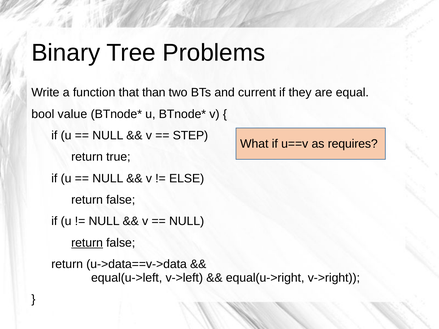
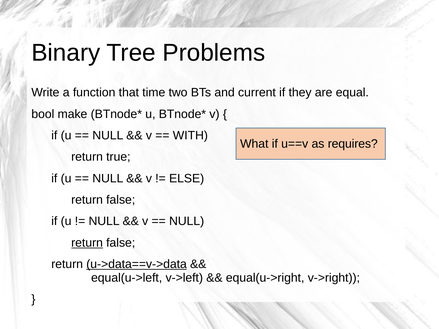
than: than -> time (154, 93)
value: value -> make (72, 114)
STEP: STEP -> WITH (190, 136)
u->data==v->data underline: none -> present (137, 264)
